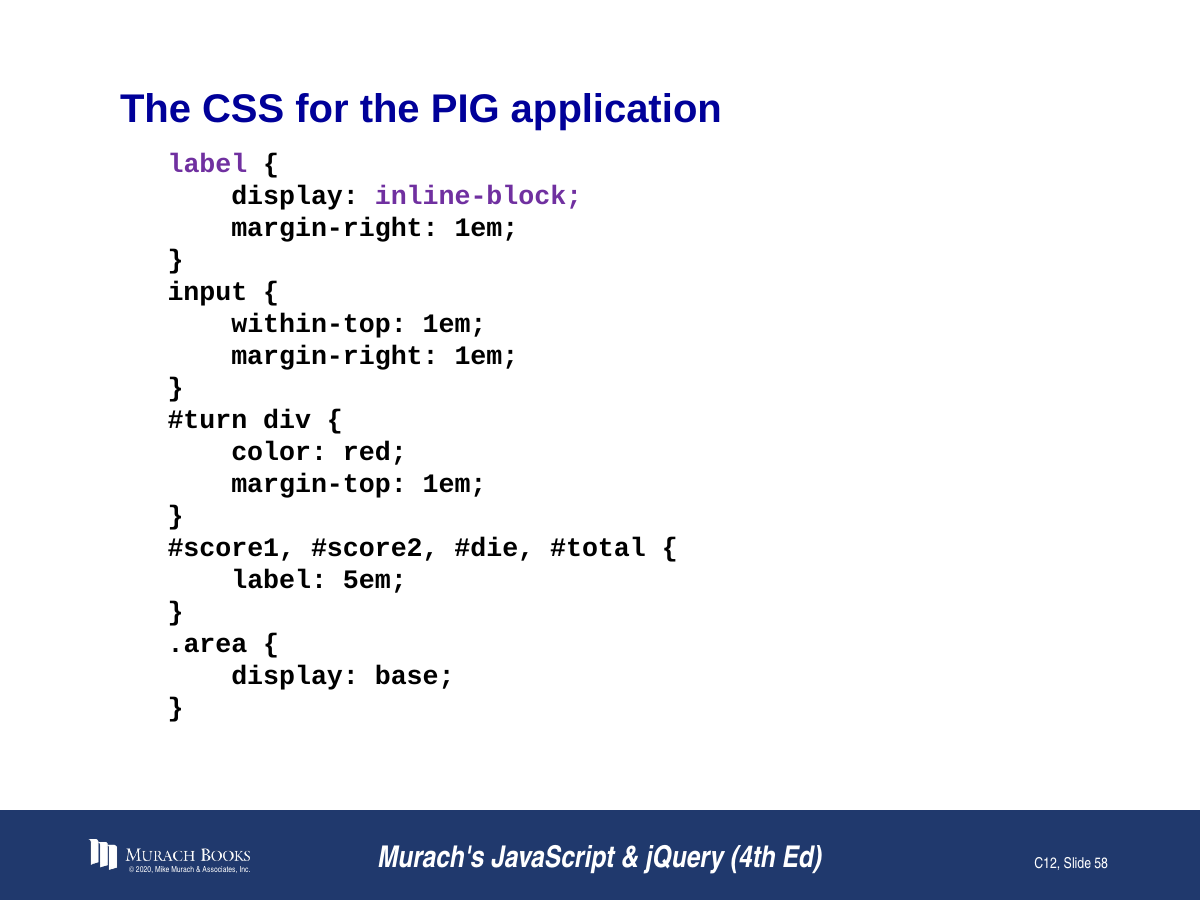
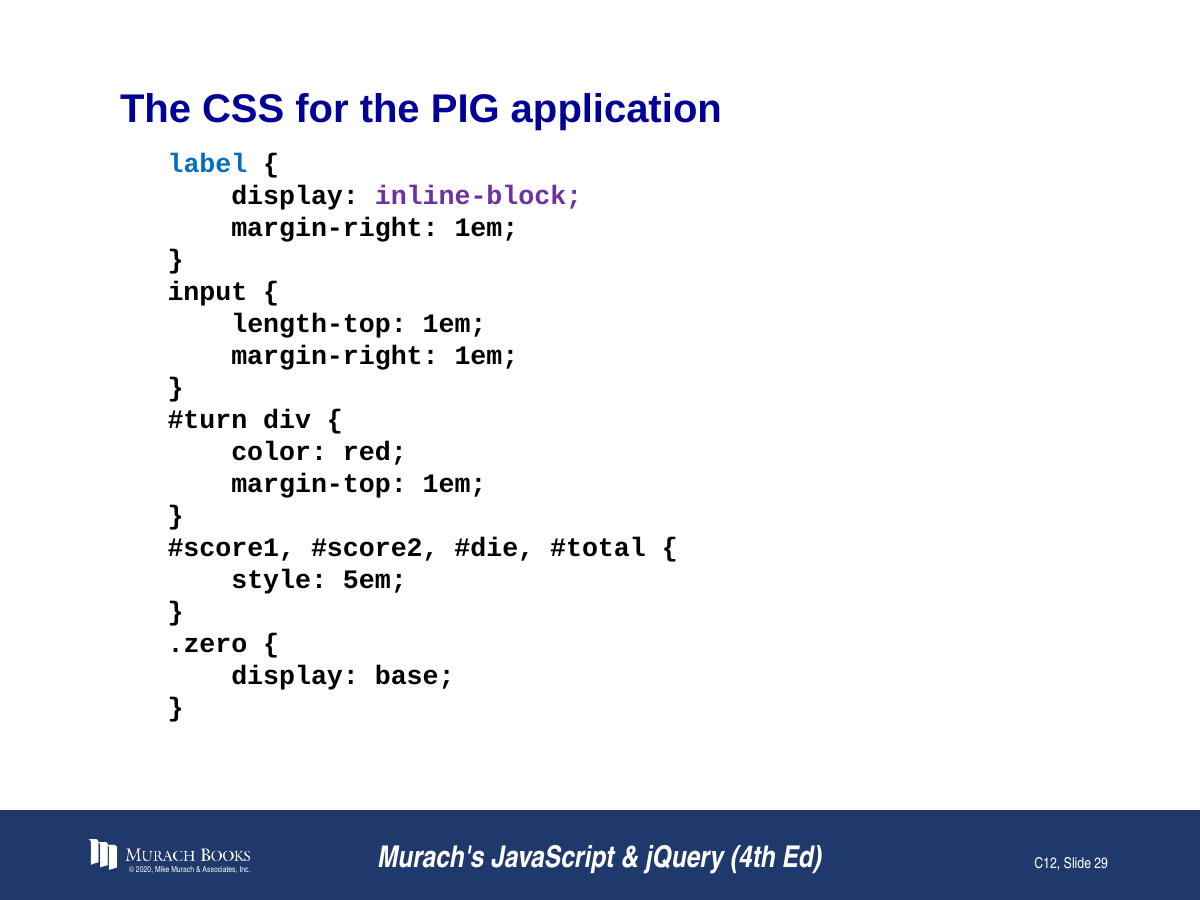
label colour: purple -> blue (207, 164)
within-top: within-top -> length-top (319, 324)
label: label -> style (279, 580)
.area: .area -> .zero (207, 644)
58: 58 -> 29 (1101, 863)
